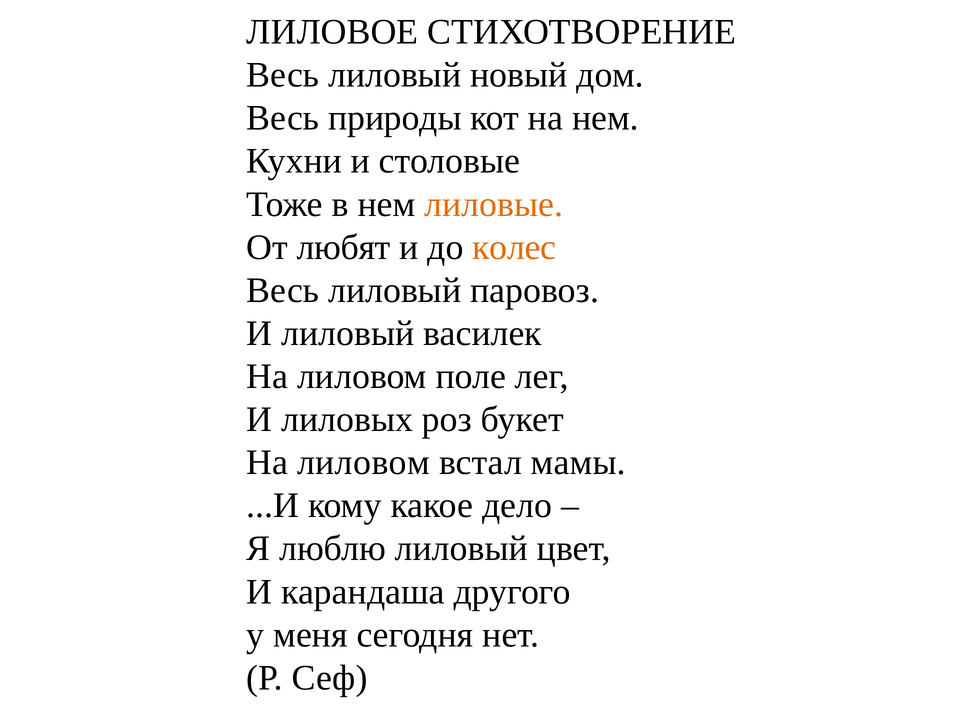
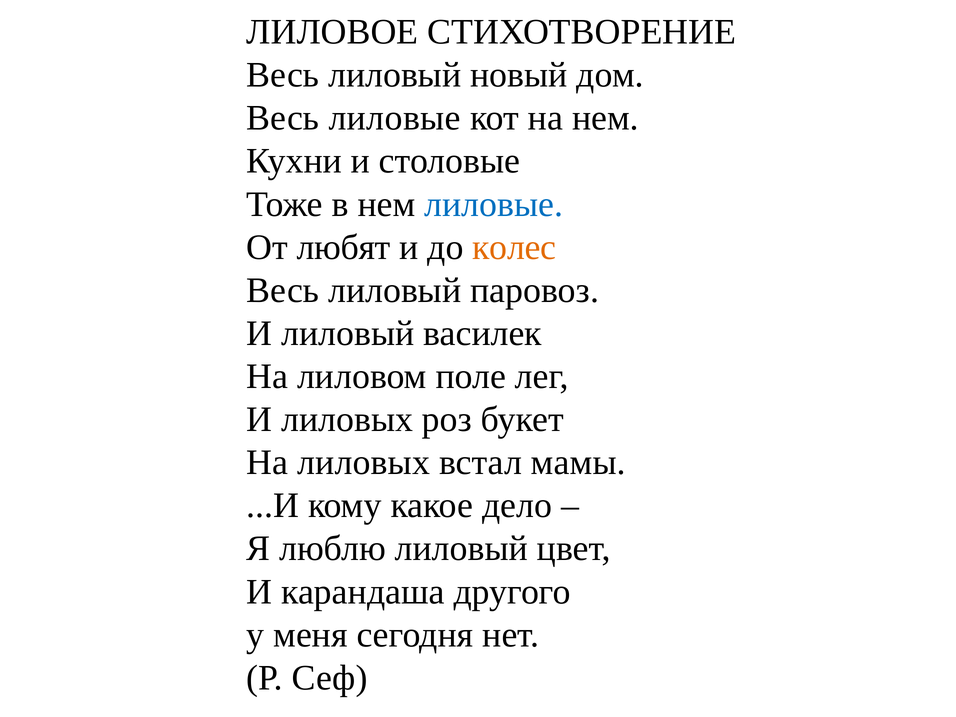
Весь природы: природы -> лиловые (395, 118)
лиловые colour: orange -> blue (494, 204)
лиловом: лиловом -> лиловых (364, 463)
